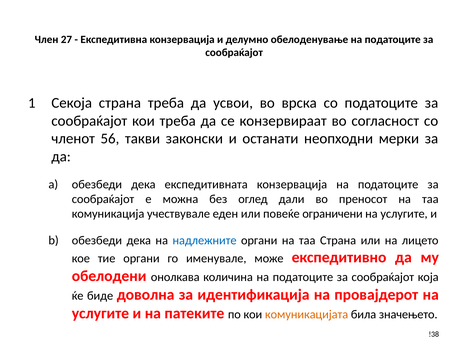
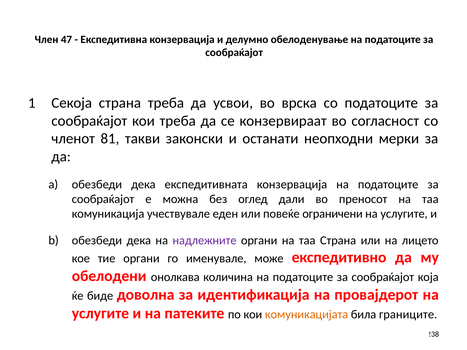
27: 27 -> 47 (66, 39)
56: 56 -> 81 (110, 139)
надлежните colour: blue -> purple (205, 240)
значењето: значењето -> границите (408, 315)
